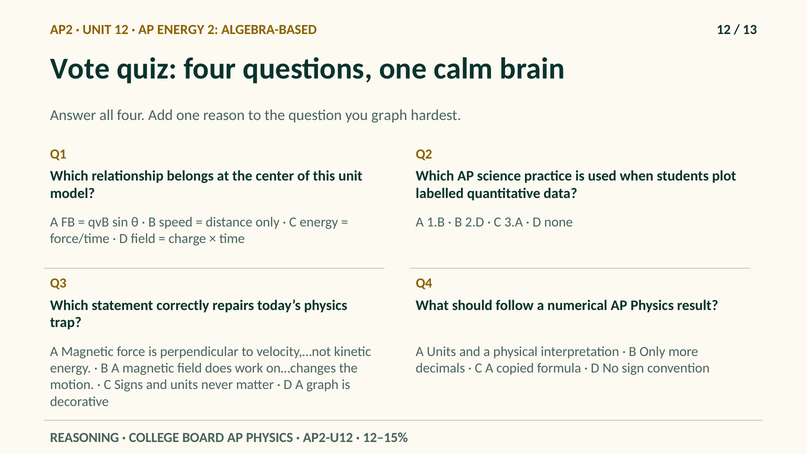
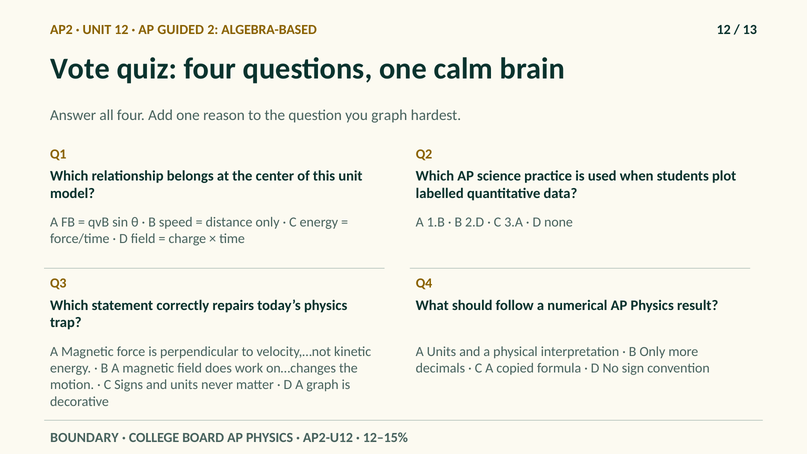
AP ENERGY: ENERGY -> GUIDED (181, 30)
REASONING: REASONING -> BOUNDARY (84, 438)
